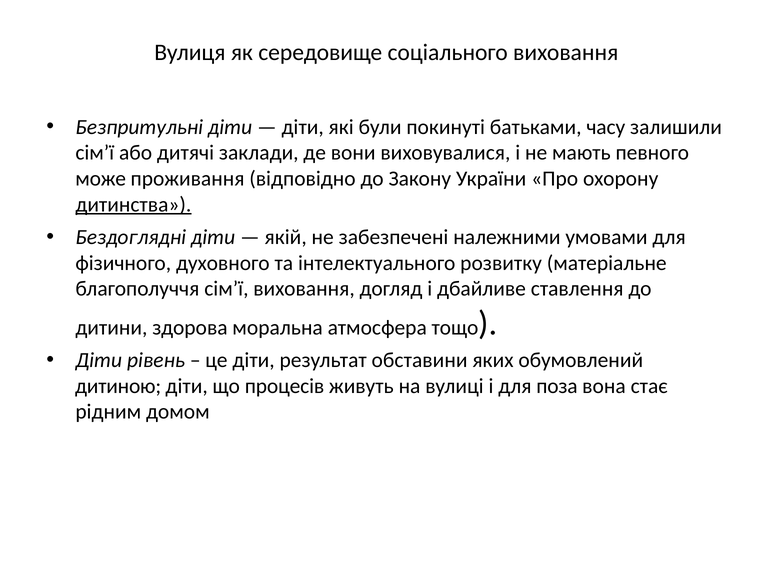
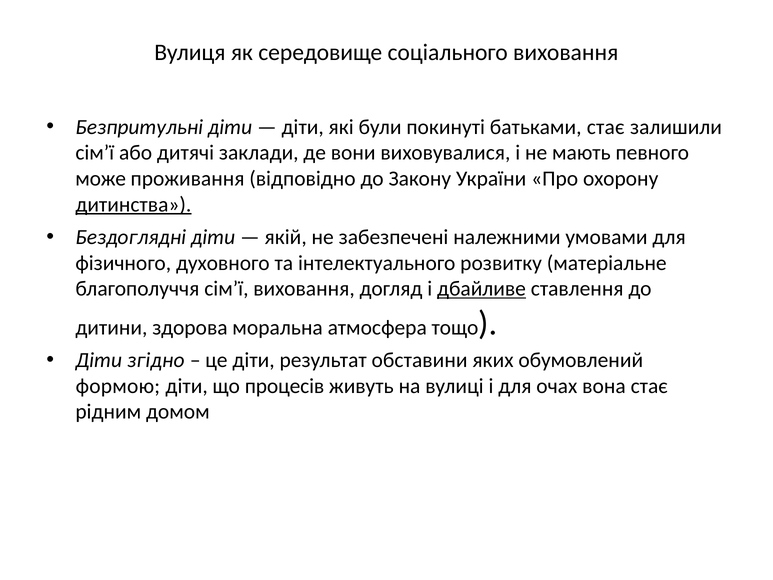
батьками часу: часу -> стає (606, 127)
дбайливе underline: none -> present (481, 289)
рівень: рівень -> згідно (156, 360)
дитиною: дитиною -> формою (118, 386)
поза: поза -> очах (557, 386)
